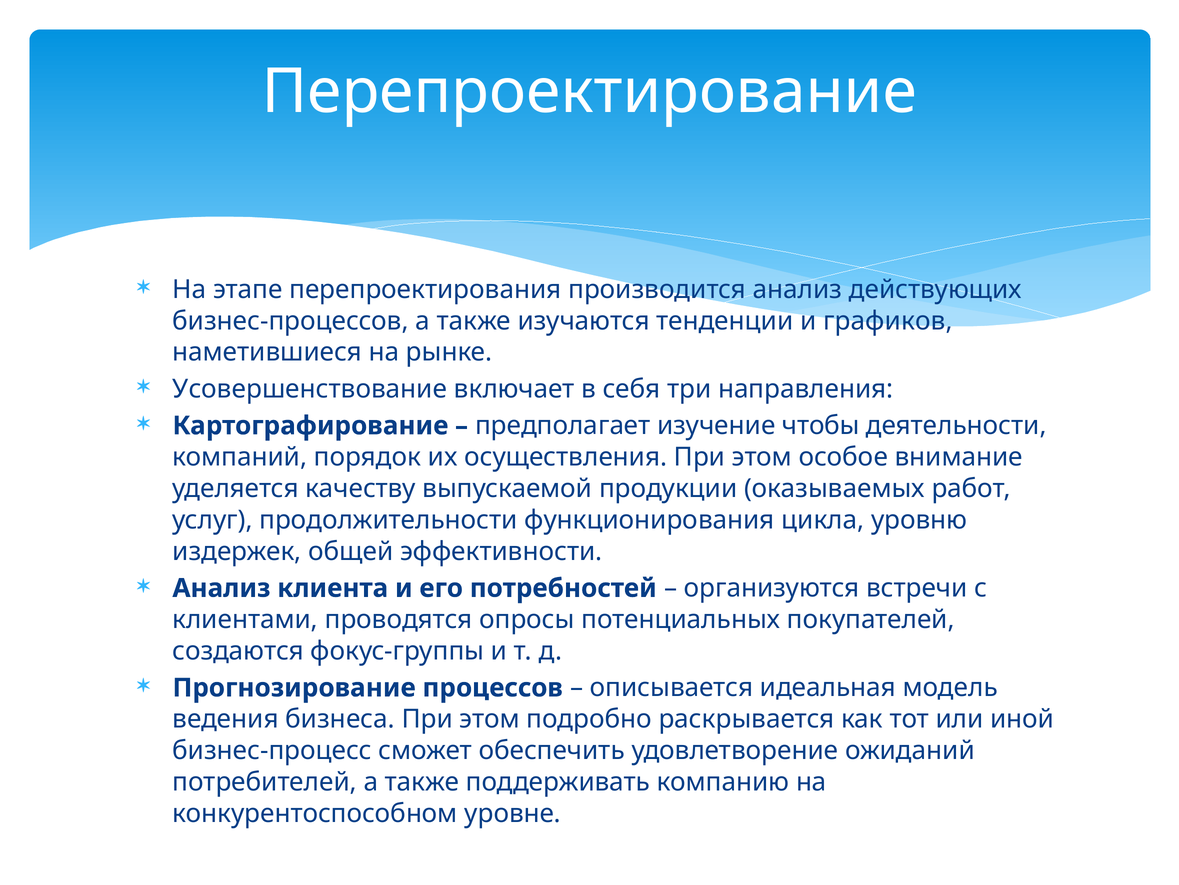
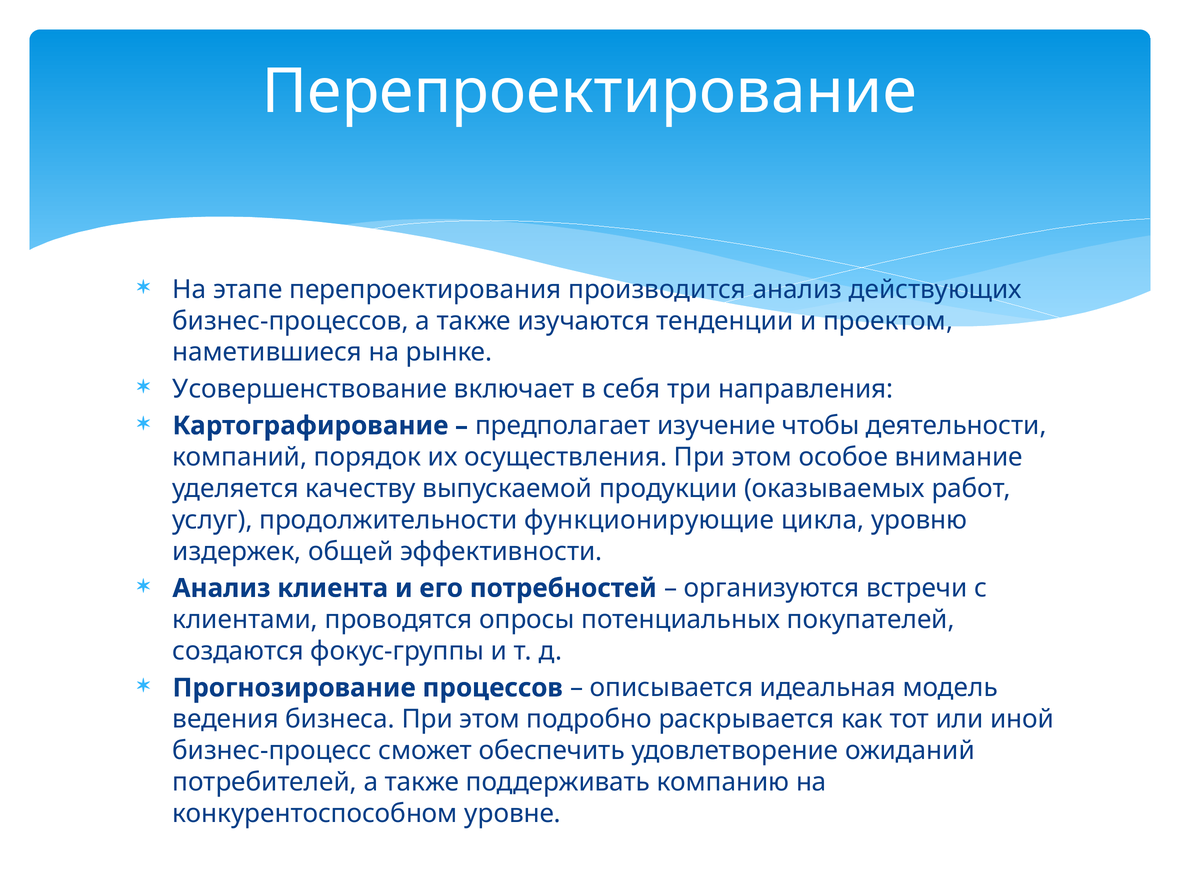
графиков: графиков -> проектом (888, 321)
функционирования: функционирования -> функционирующие (649, 520)
